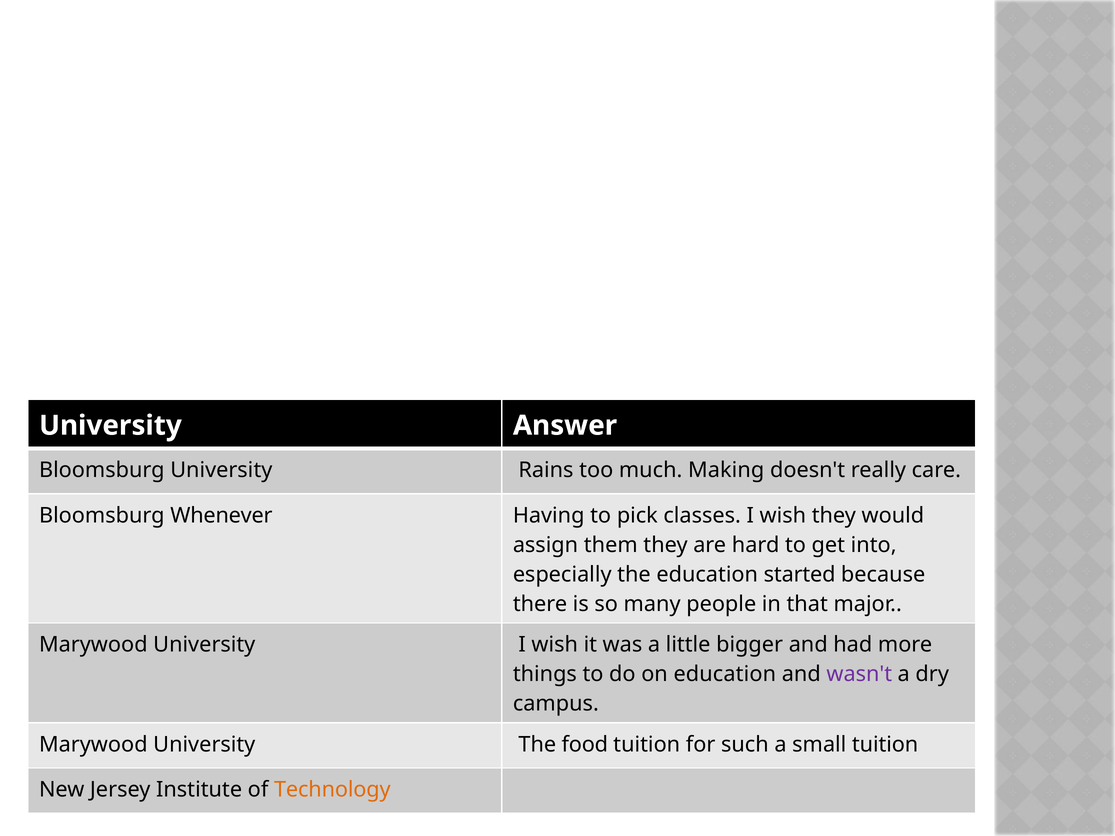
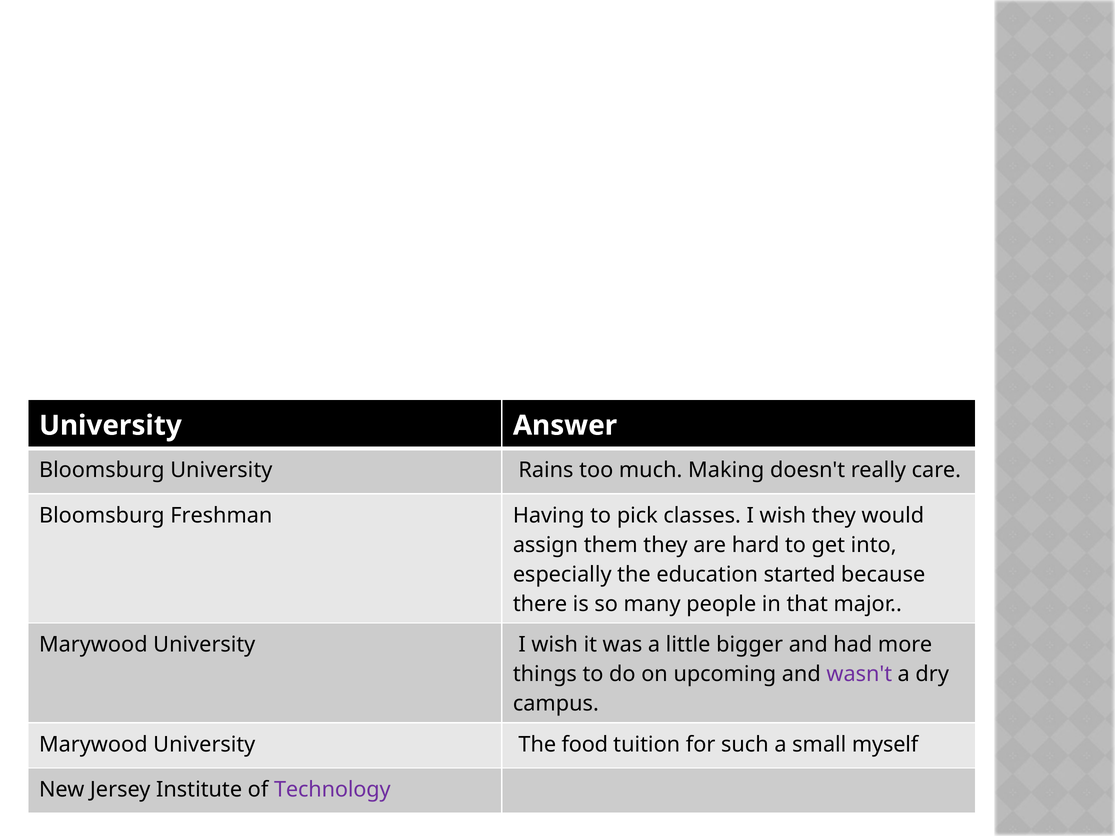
Whenever: Whenever -> Freshman (221, 516)
on education: education -> upcoming (725, 674)
small tuition: tuition -> myself (885, 745)
Technology colour: orange -> purple (332, 790)
